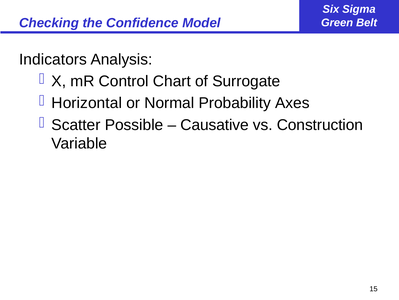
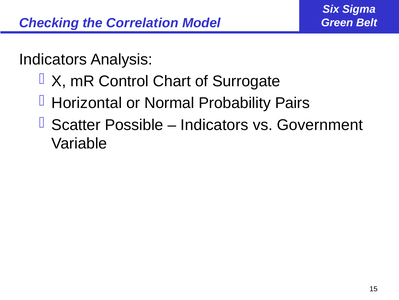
Confidence: Confidence -> Correlation (142, 23)
Axes: Axes -> Pairs (292, 103)
Causative: Causative -> Indicators (214, 125)
Construction: Construction -> Government (320, 125)
